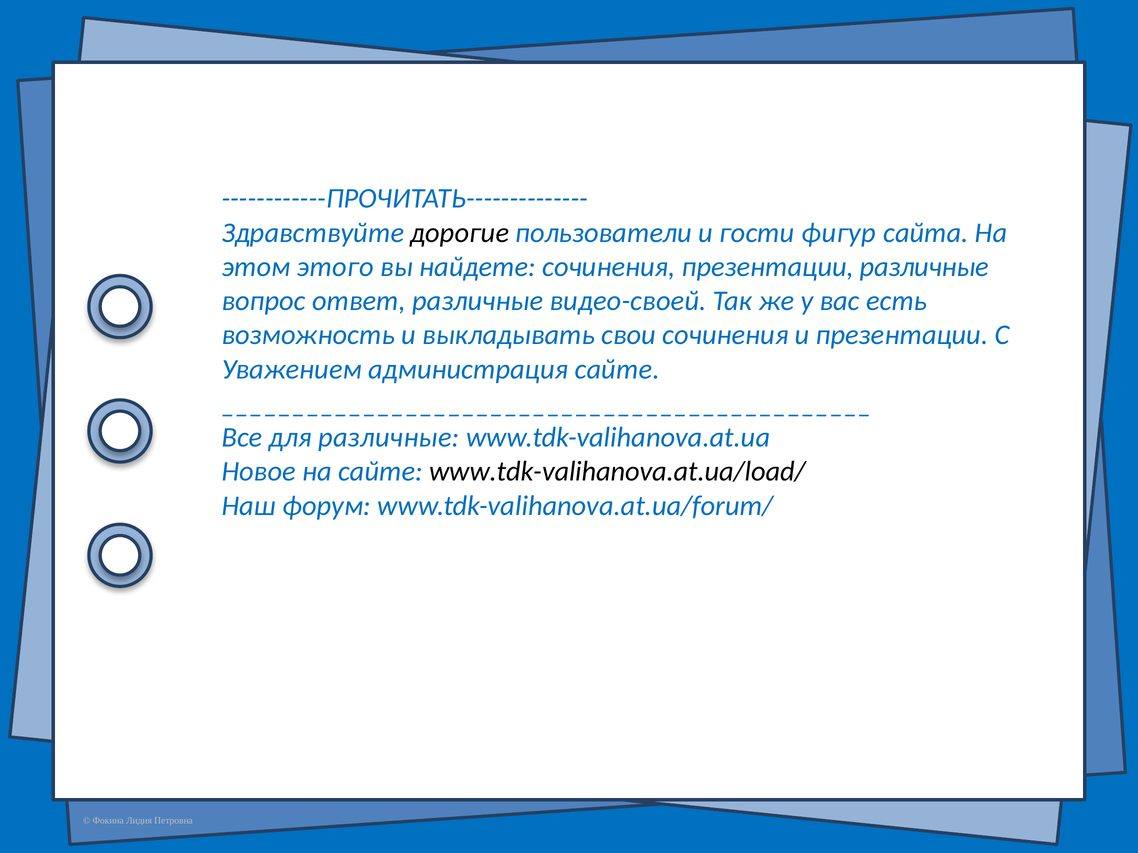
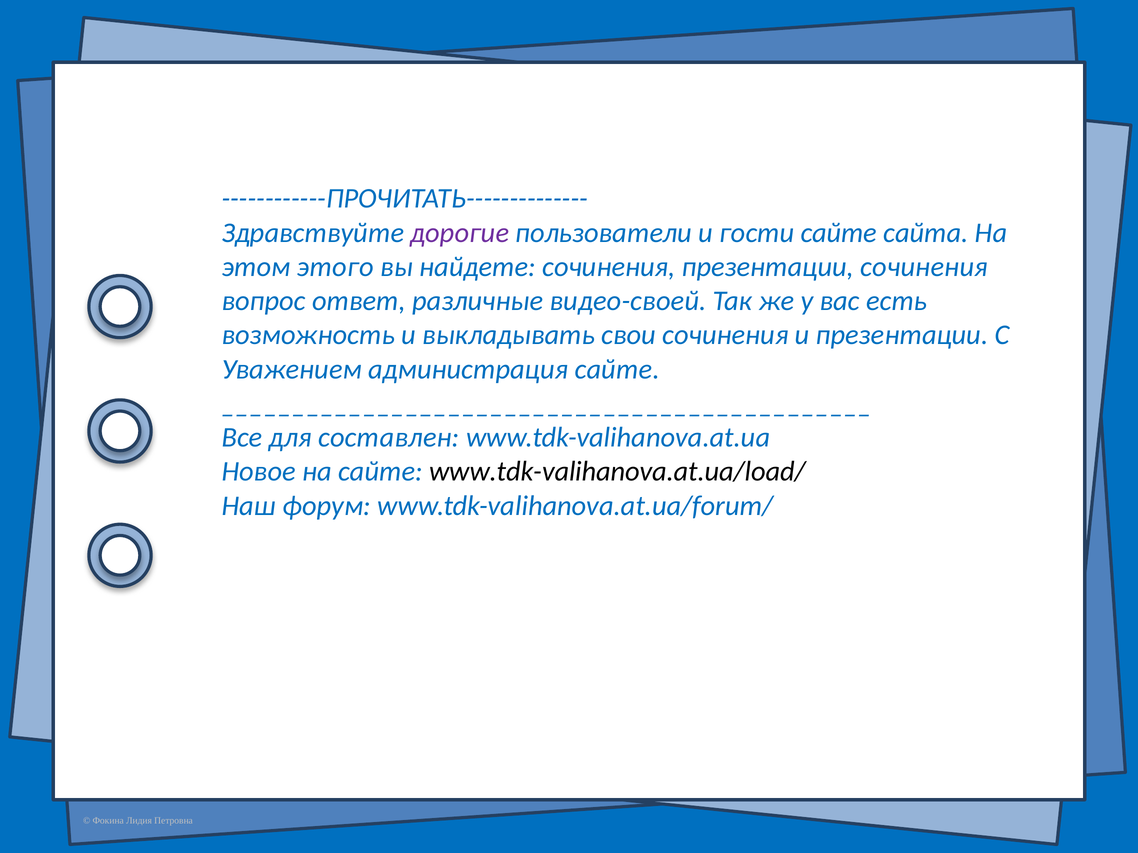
дорогие colour: black -> purple (460, 233)
гости фигур: фигур -> сайте (839, 233)
презентации различные: различные -> сочинения (924, 267)
для различные: различные -> составлен (389, 438)
